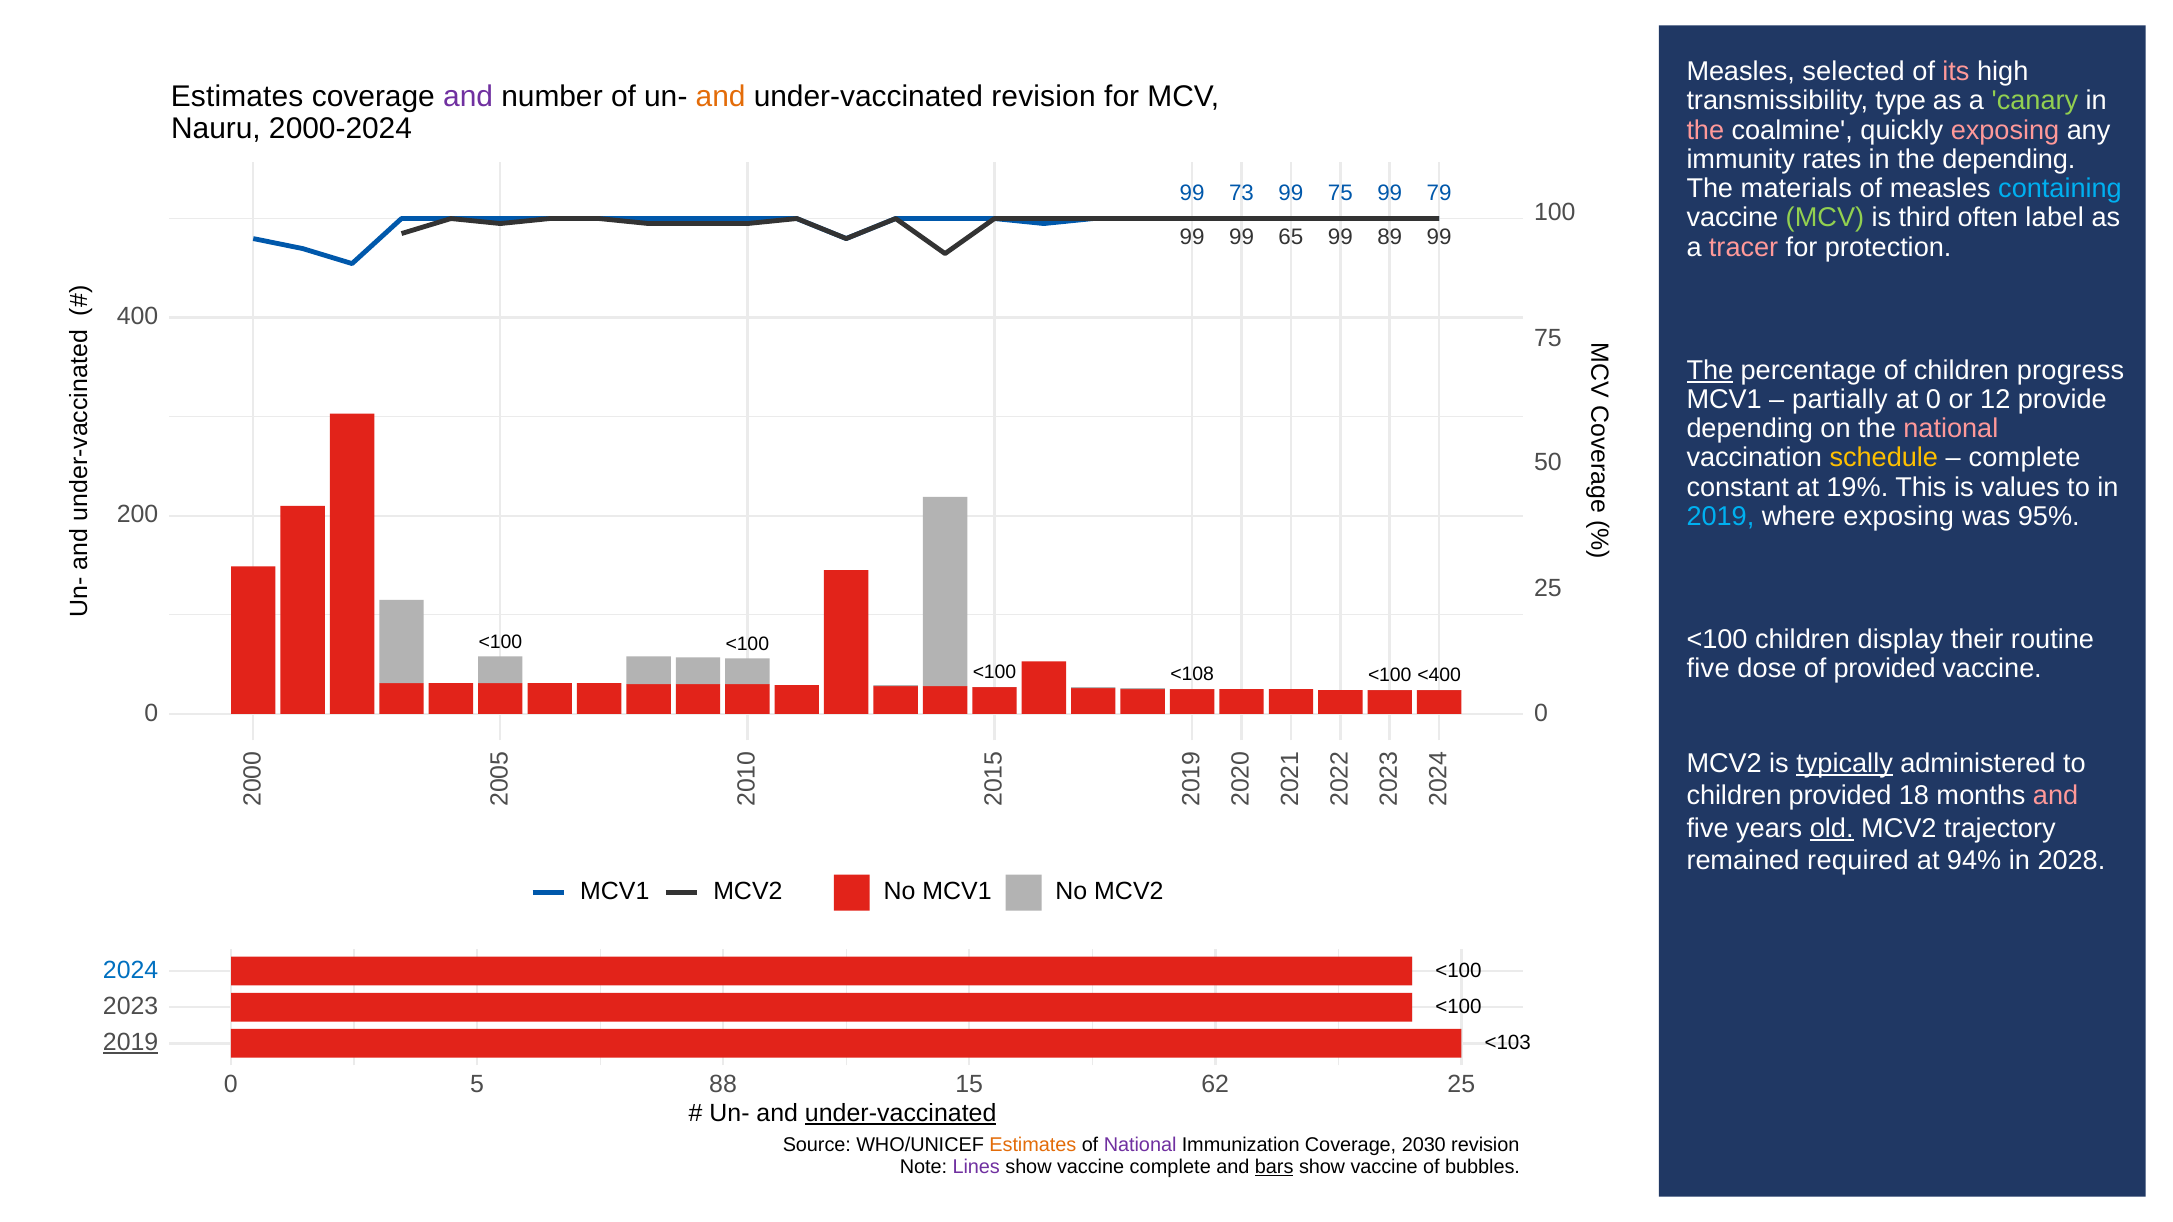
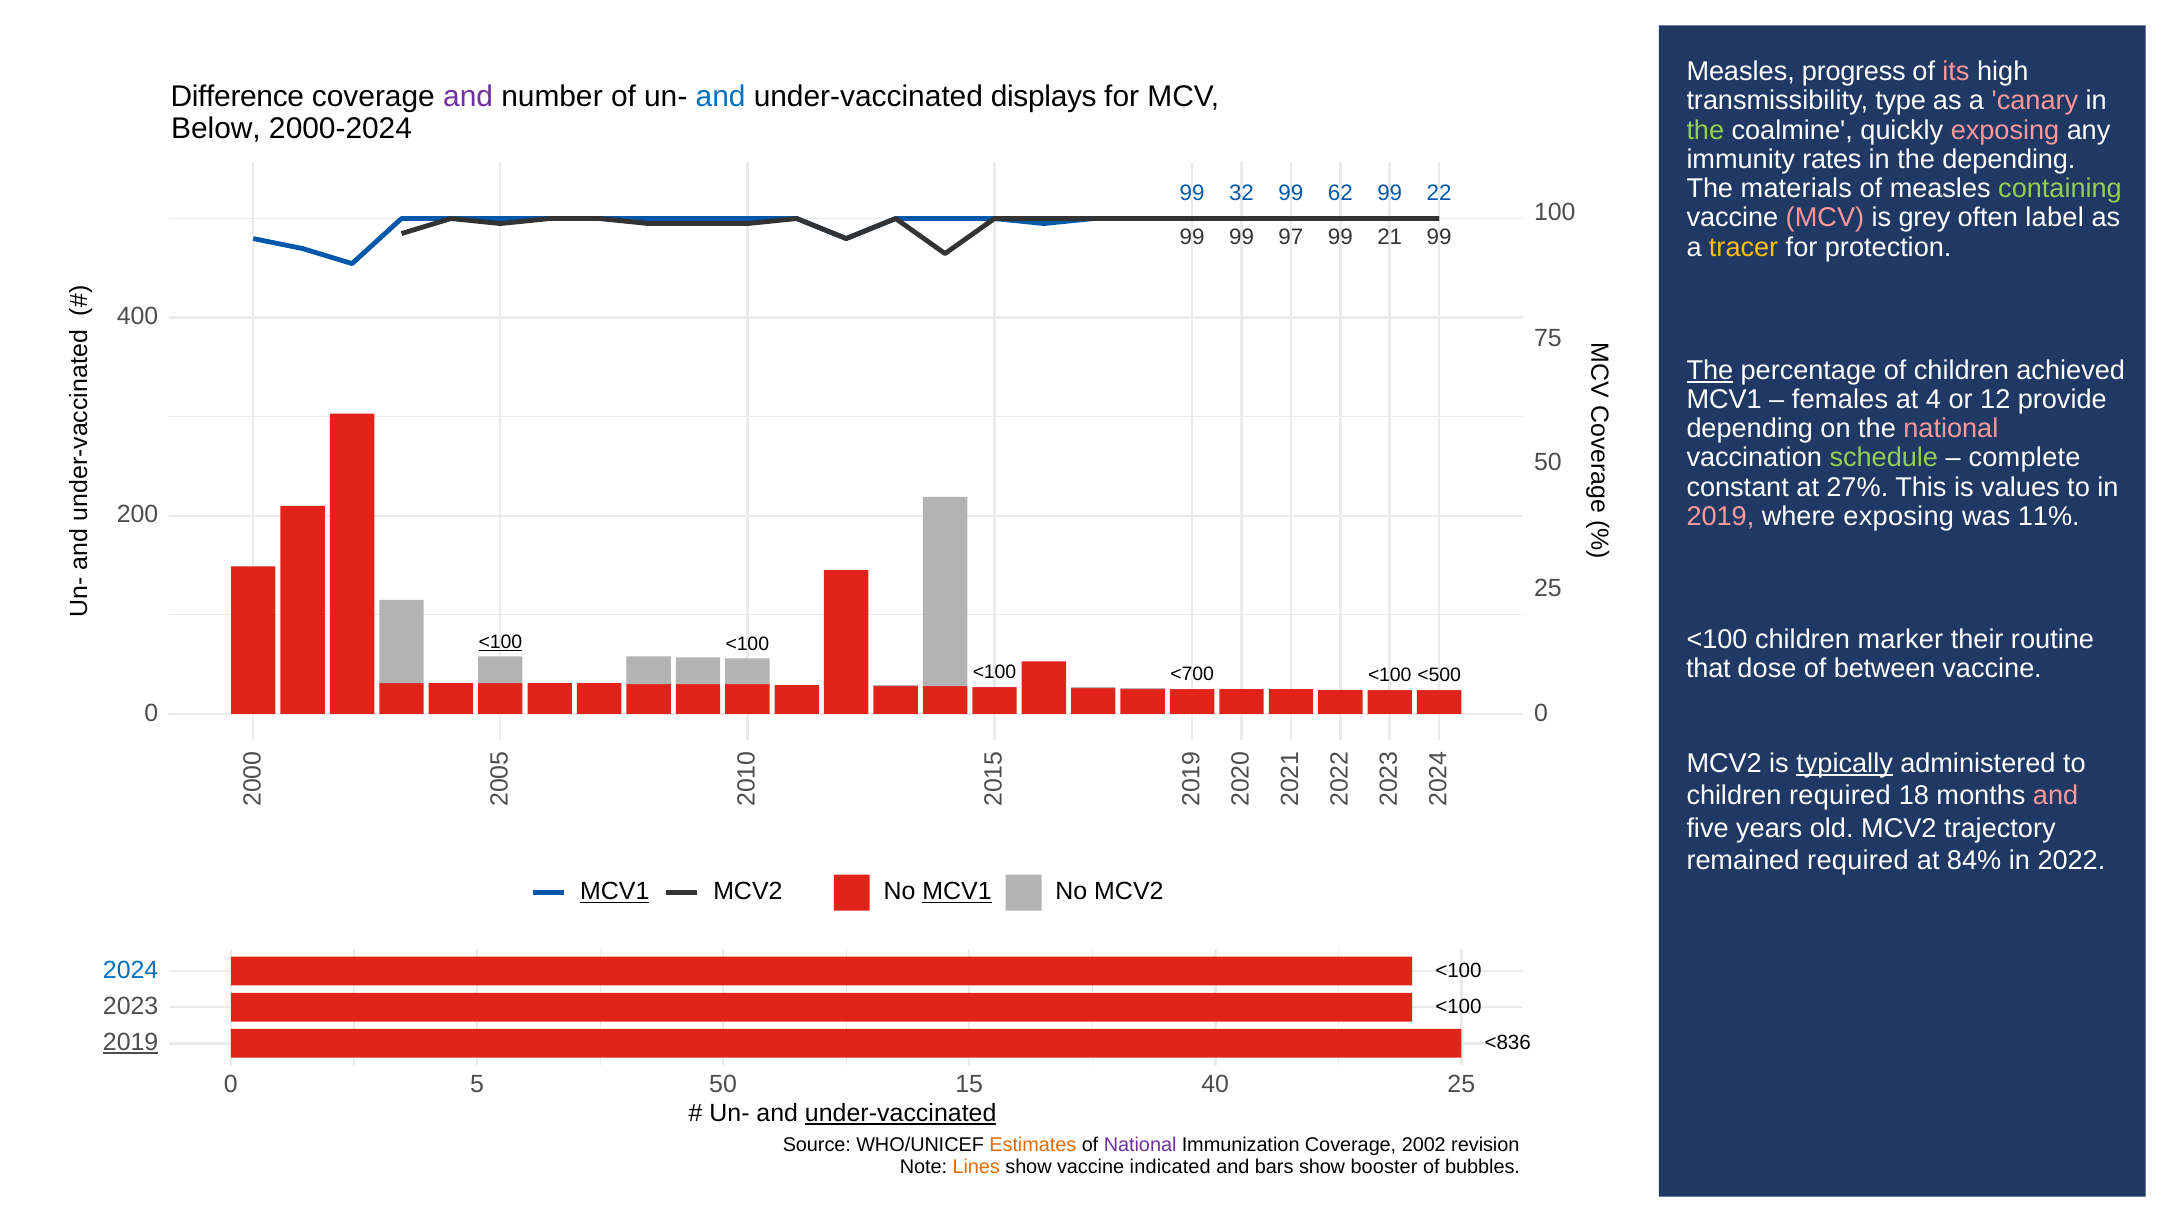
selected: selected -> progress (1854, 71)
Estimates: Estimates -> Difference (237, 96)
and colour: orange -> blue (721, 96)
under-vaccinated revision: revision -> displays (1044, 96)
canary colour: light green -> pink (2035, 101)
Nauru: Nauru -> Below (216, 129)
the colour: pink -> light green (1705, 130)
containing colour: light blue -> light green (2060, 189)
73: 73 -> 32 (1241, 194)
99 75: 75 -> 62 (1340, 194)
79: 79 -> 22 (1439, 194)
MCV colour: light green -> pink (1825, 218)
third: third -> grey (1925, 218)
65: 65 -> 97 (1291, 237)
89: 89 -> 21 (1390, 237)
tracer colour: pink -> yellow (1744, 247)
progress: progress -> achieved (2071, 370)
partially: partially -> females (1840, 400)
at 0: 0 -> 4 (1933, 400)
schedule colour: yellow -> light green (1884, 458)
19%: 19% -> 27% (1857, 487)
2019 colour: light blue -> pink (1720, 517)
95%: 95% -> 11% (2049, 517)
display: display -> marker (1900, 640)
<100 underline: none -> present (500, 642)
five: five -> that (1708, 669)
of provided: provided -> between (1885, 669)
<108: <108 -> <700 (1192, 675)
<400: <400 -> <500 (1439, 676)
children provided: provided -> required (1840, 796)
old underline: present -> none (1832, 828)
94%: 94% -> 84% (1974, 861)
2028: 2028 -> 2022 (2071, 861)
MCV1 underline: none -> present (615, 892)
MCV1 underline: none -> present (957, 892)
<103: <103 -> <836 (1508, 1043)
5 88: 88 -> 50 (723, 1084)
62: 62 -> 40 (1215, 1084)
2030: 2030 -> 2002 (1424, 1145)
Lines colour: purple -> orange (976, 1167)
vaccine complete: complete -> indicated (1170, 1167)
bars underline: present -> none (1274, 1167)
vaccine: vaccine -> booster (1384, 1167)
